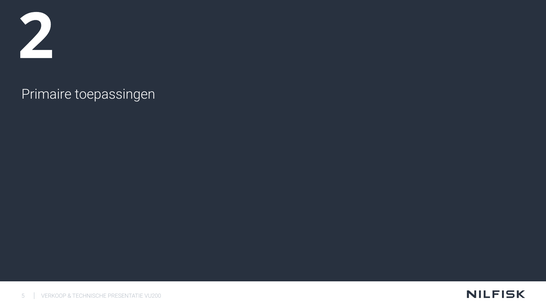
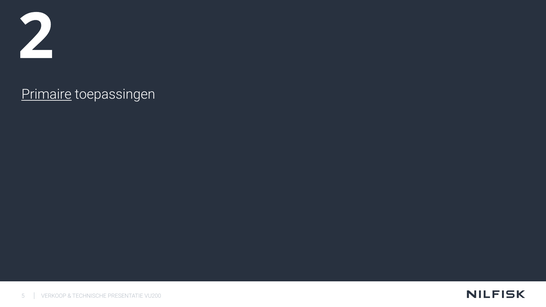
Primaire underline: none -> present (47, 94)
